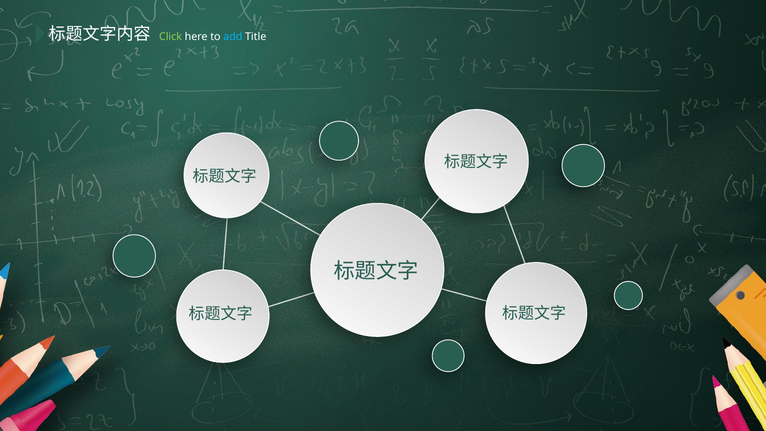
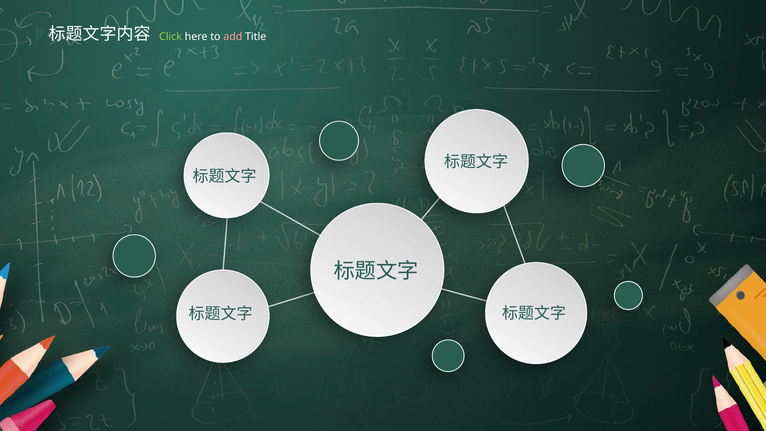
add colour: light blue -> pink (233, 37)
